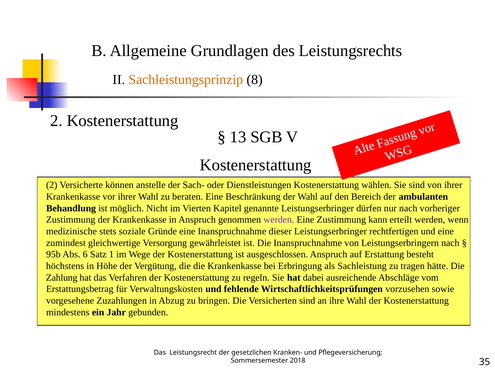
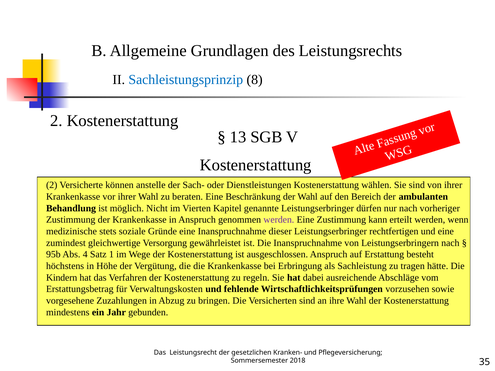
Sachleistungsprinzip colour: orange -> blue (186, 80)
6: 6 -> 4 (85, 255)
Zahlung: Zahlung -> Kindern (62, 278)
